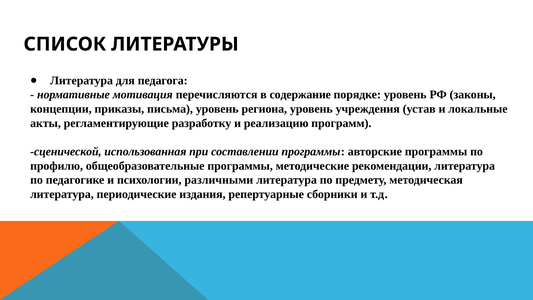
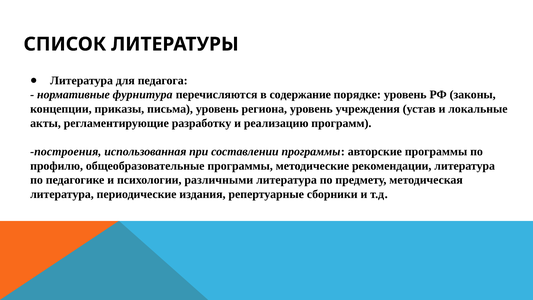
мотивация: мотивация -> фурнитура (143, 95)
сценической: сценической -> построения (66, 151)
